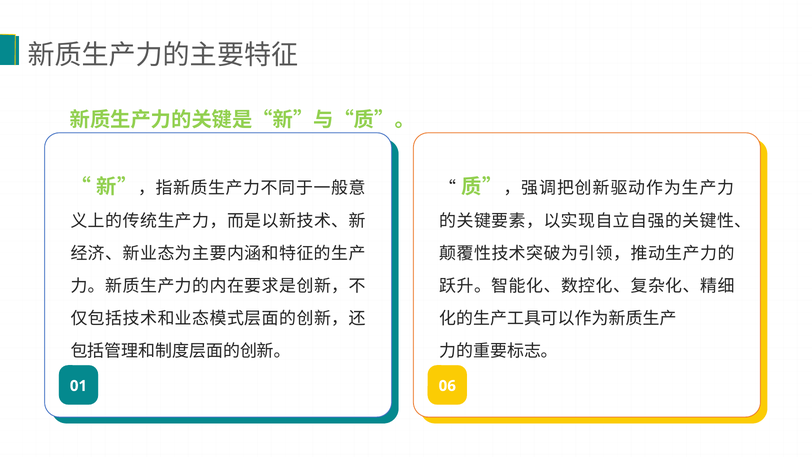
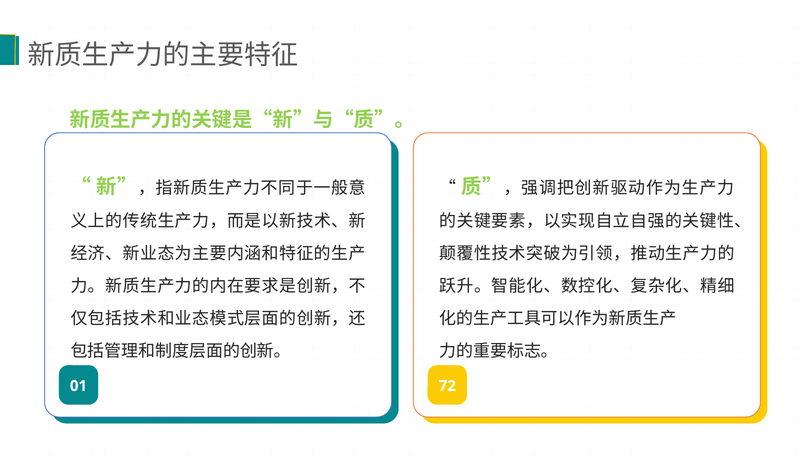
06: 06 -> 72 (447, 386)
